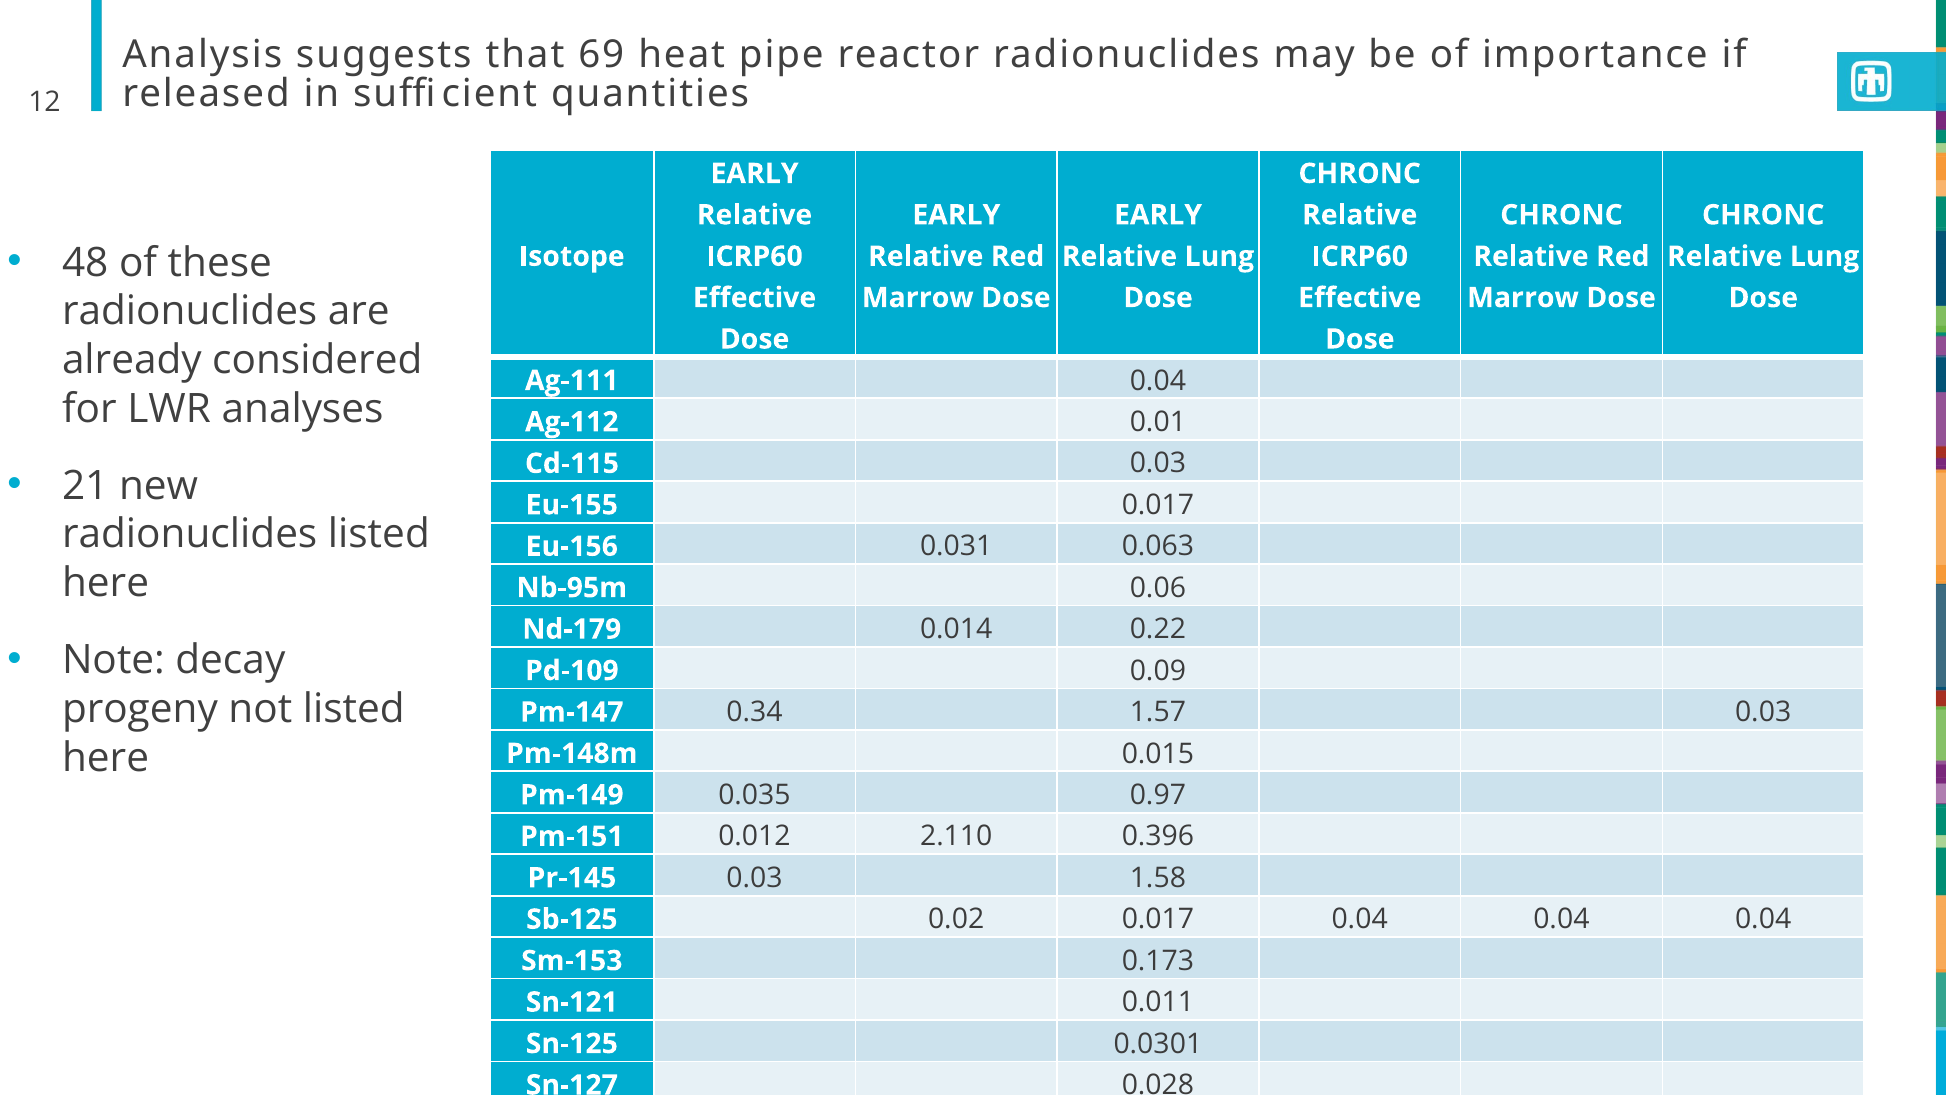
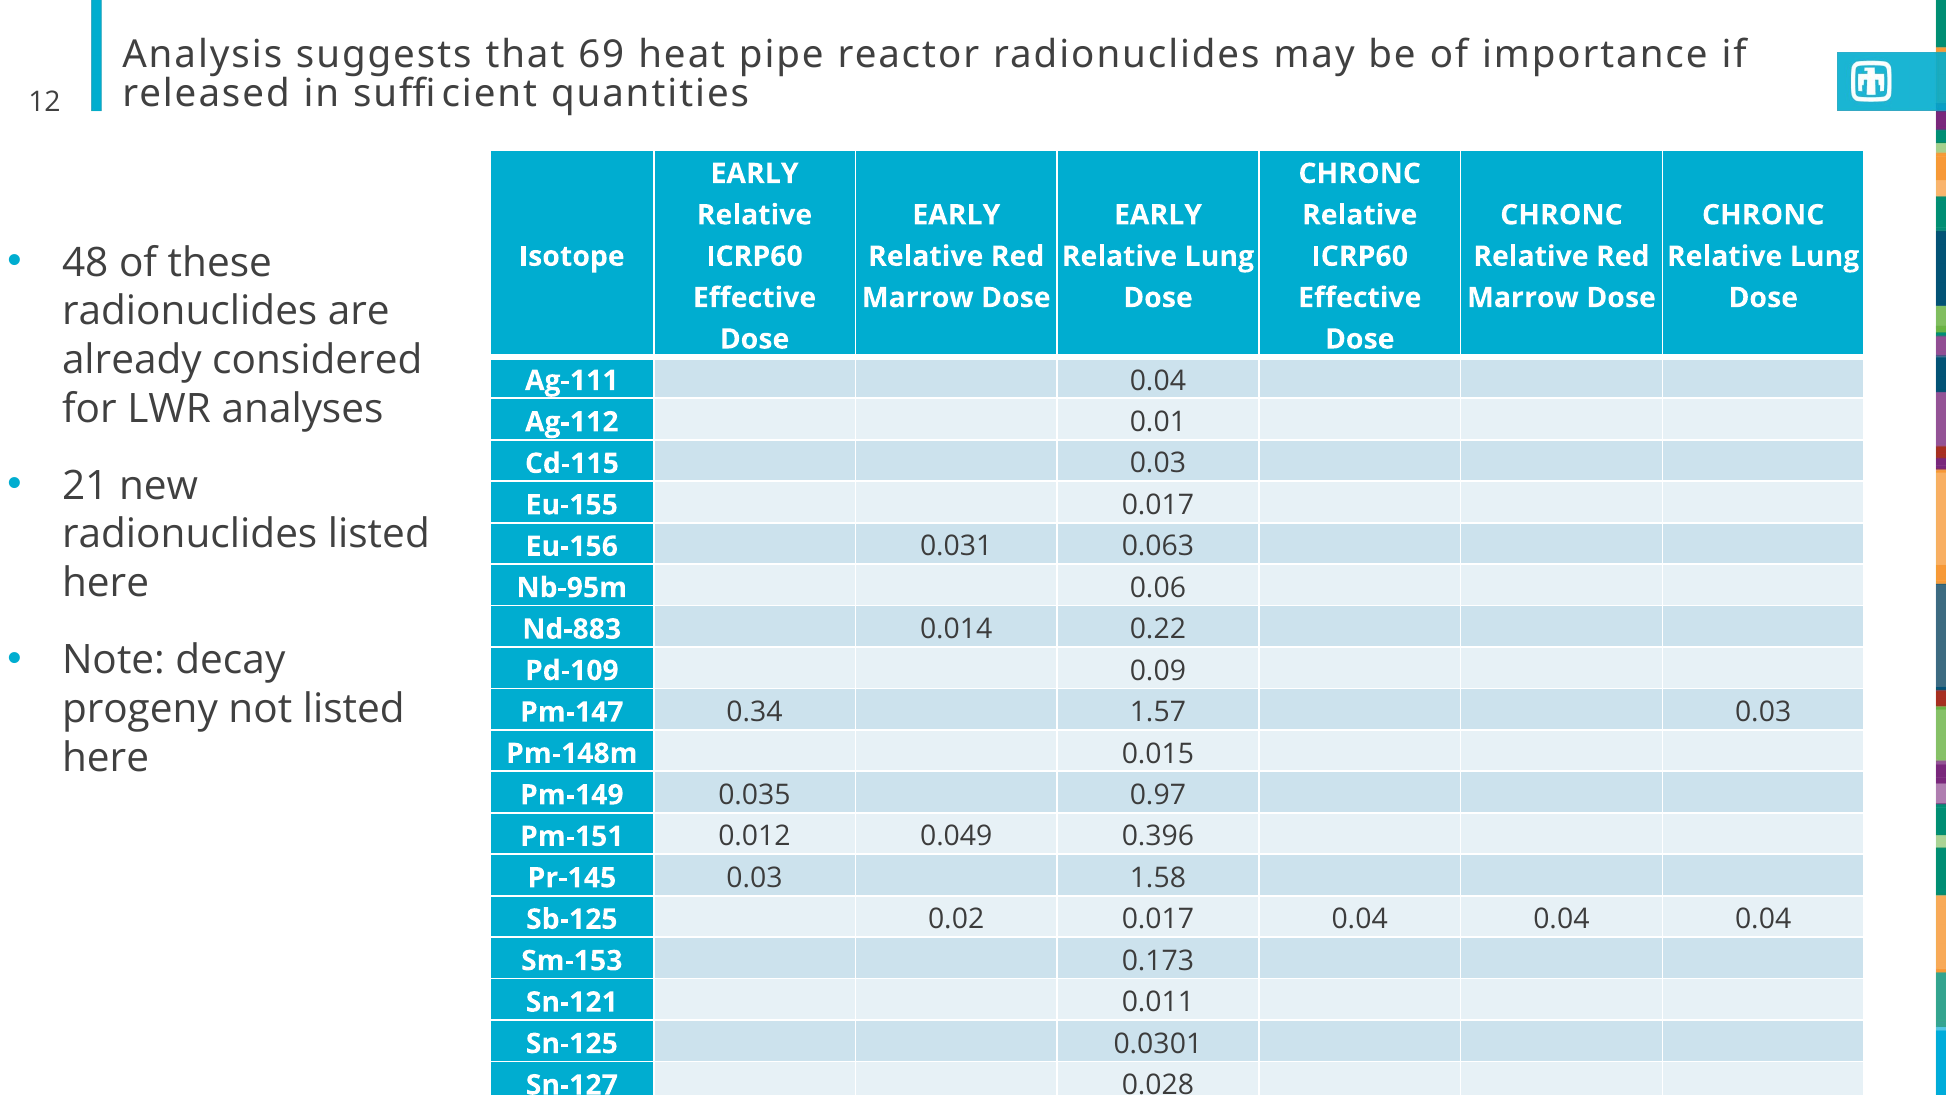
Nd-179: Nd-179 -> Nd-883 (572, 629)
2.110: 2.110 -> 0.049 (956, 836)
